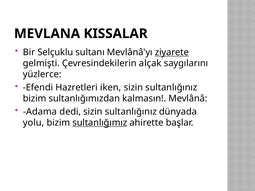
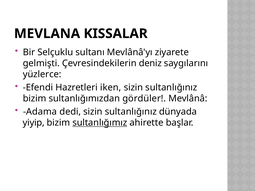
ziyarete underline: present -> none (172, 52)
alçak: alçak -> deniz (150, 63)
kalmasın: kalmasın -> gördüler (144, 99)
yolu: yolu -> yiyip (34, 123)
